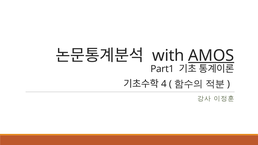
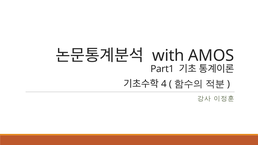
AMOS underline: present -> none (211, 56)
